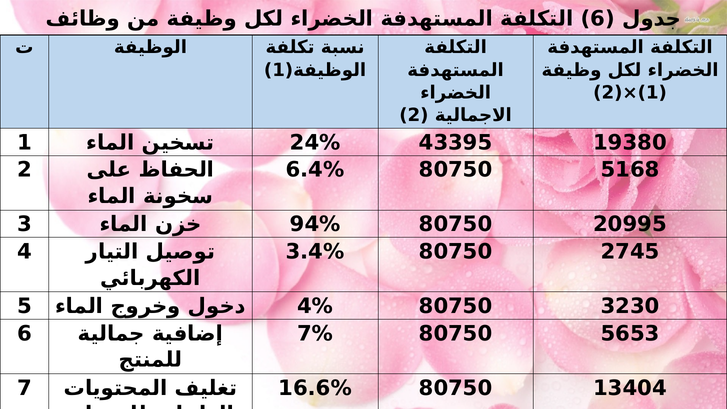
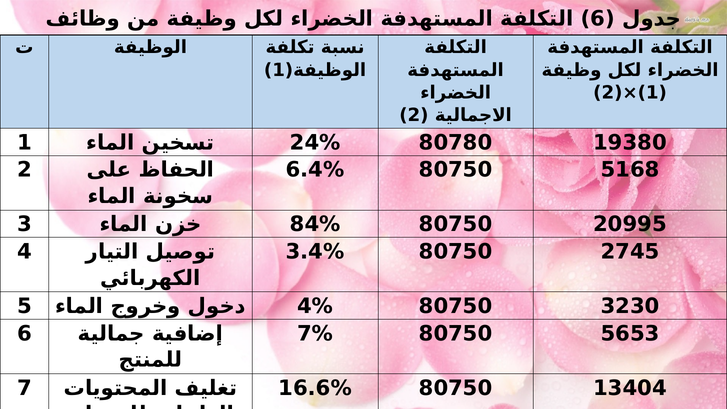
43395: 43395 -> 80780 (456, 143)
94%: 94% -> 84% (315, 224)
